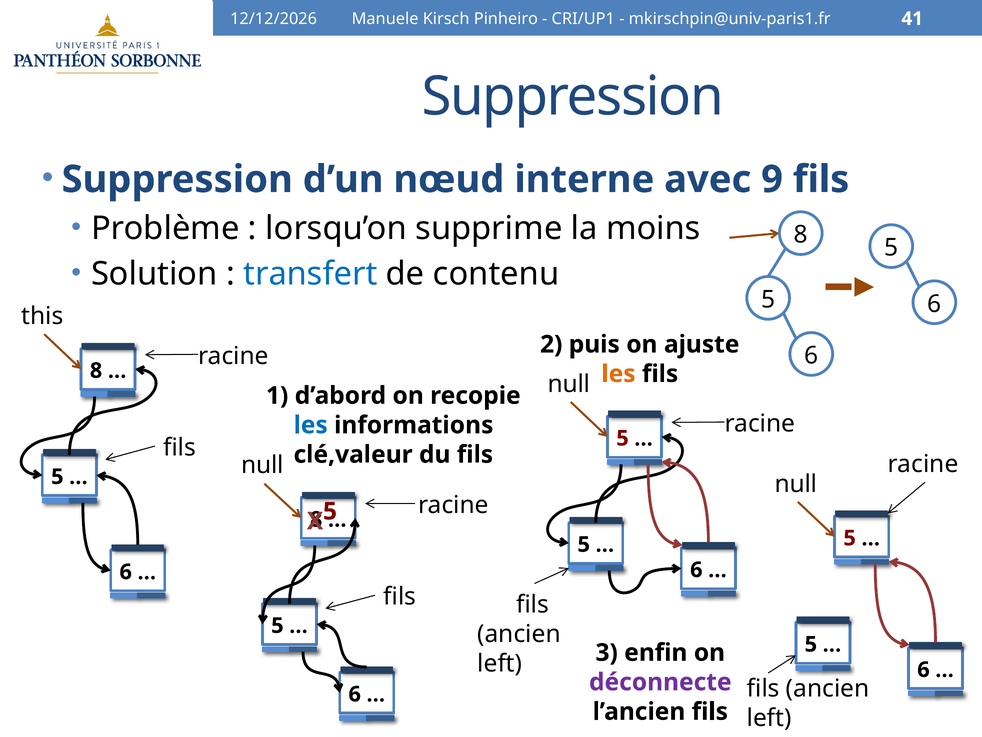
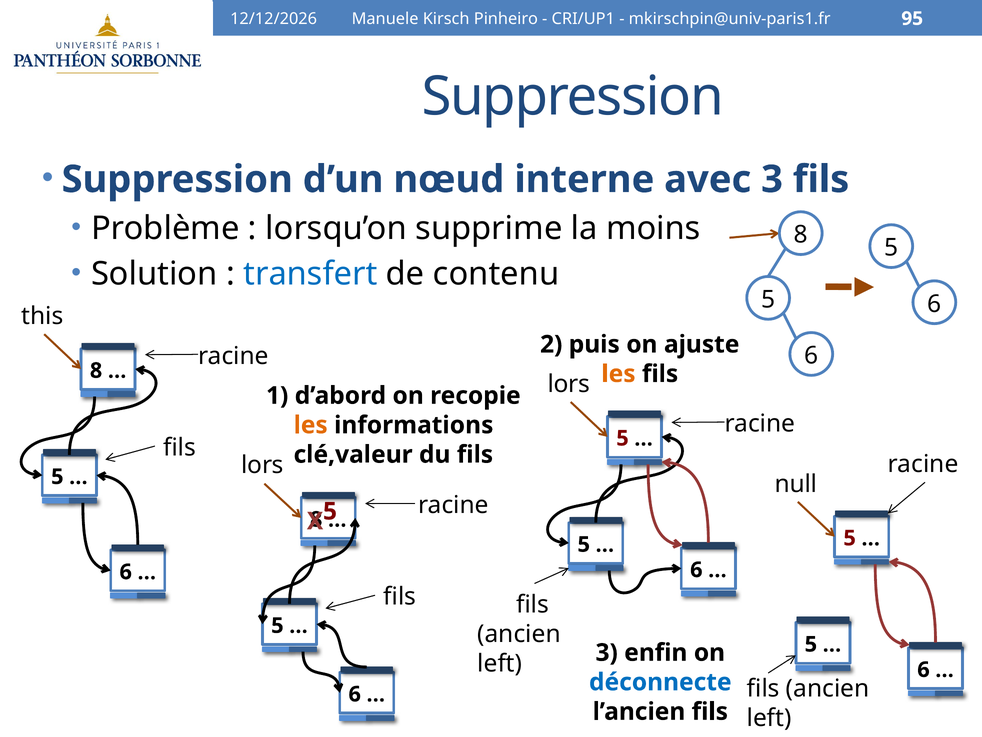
41: 41 -> 95 (912, 19)
avec 9: 9 -> 3 (772, 179)
null: null -> lors (569, 384)
les colour: blue -> orange (311, 425)
null: null -> lors (263, 465)
déconnecte colour: purple -> blue (660, 682)
